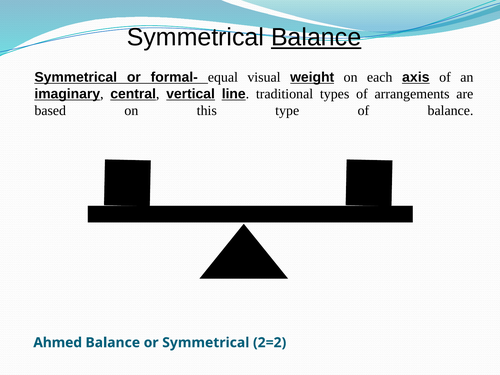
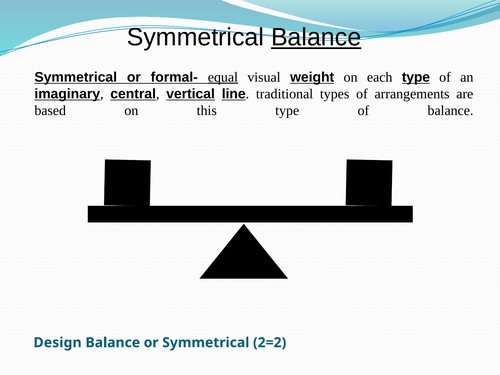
equal underline: none -> present (223, 77)
each axis: axis -> type (416, 77)
Ahmed: Ahmed -> Design (58, 343)
